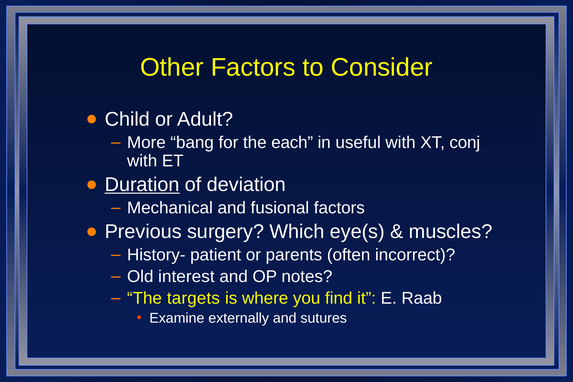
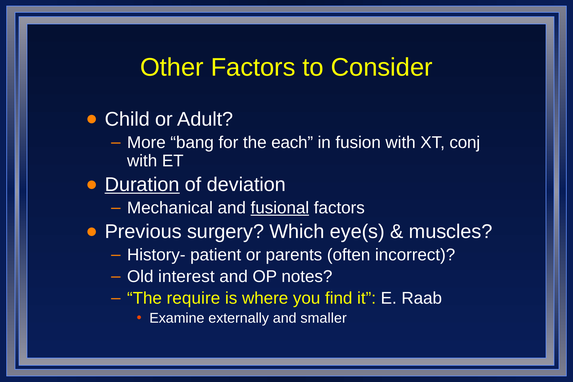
useful: useful -> fusion (358, 142)
fusional underline: none -> present (280, 208)
targets: targets -> require (193, 298)
sutures: sutures -> smaller (324, 318)
